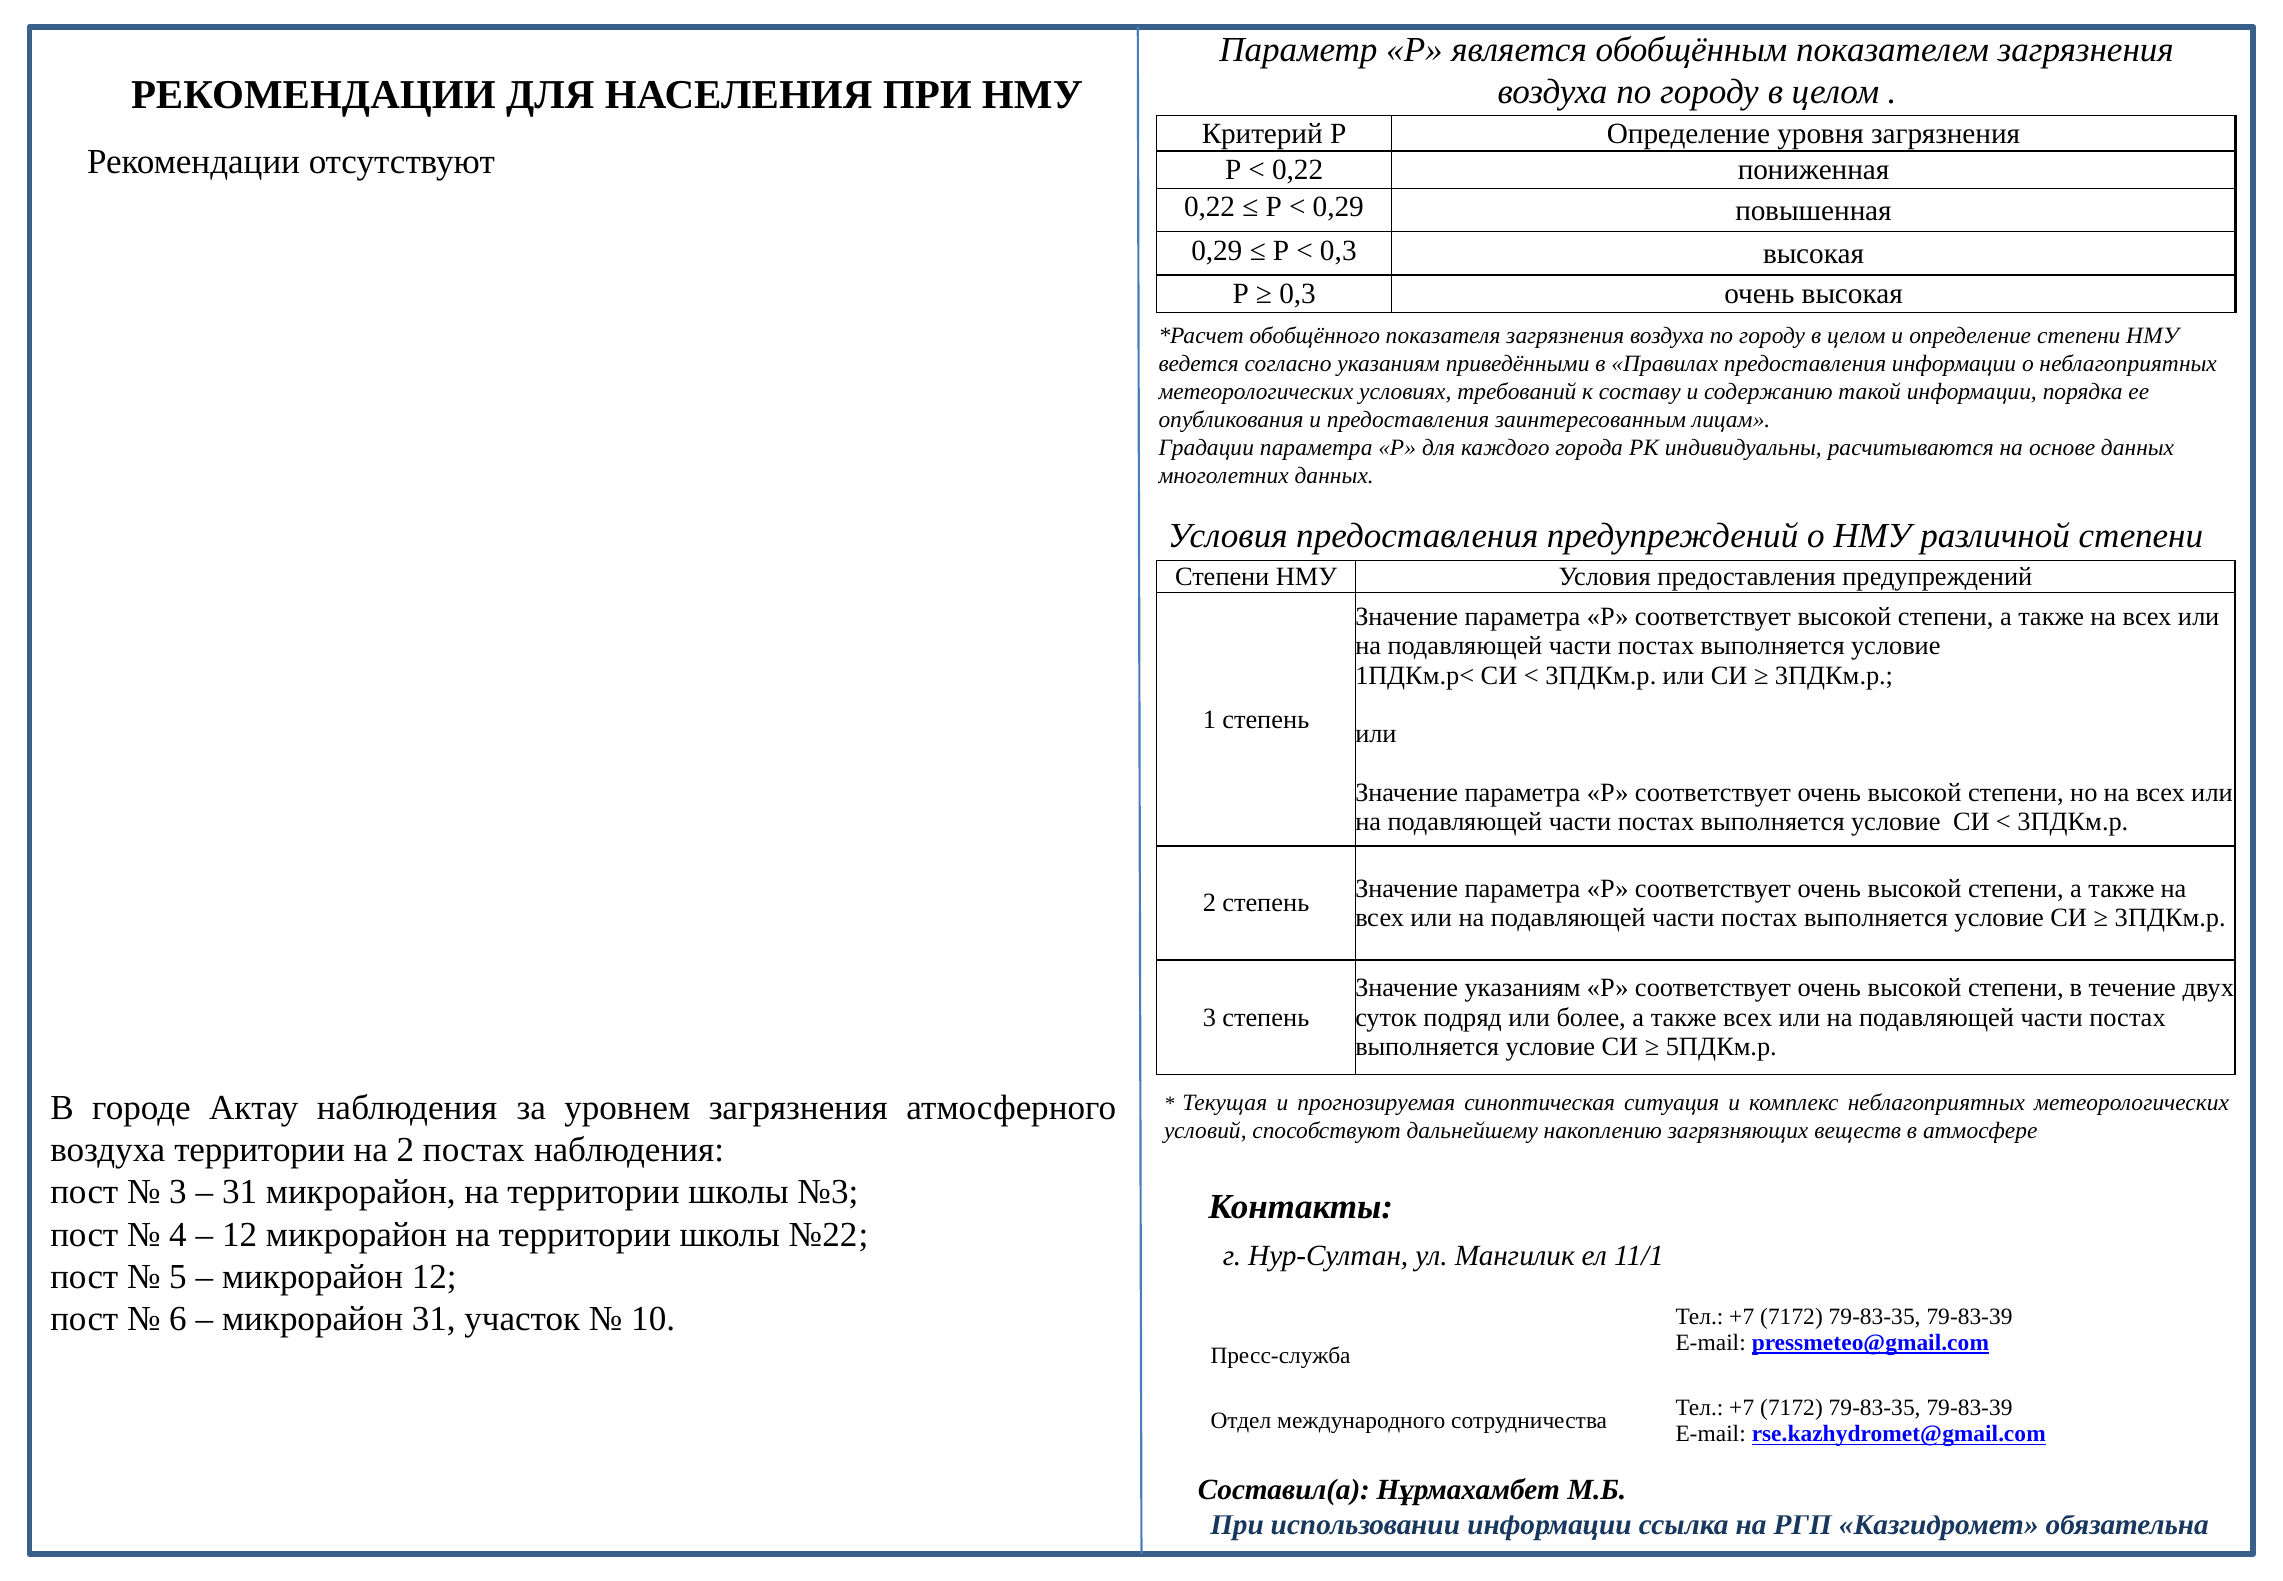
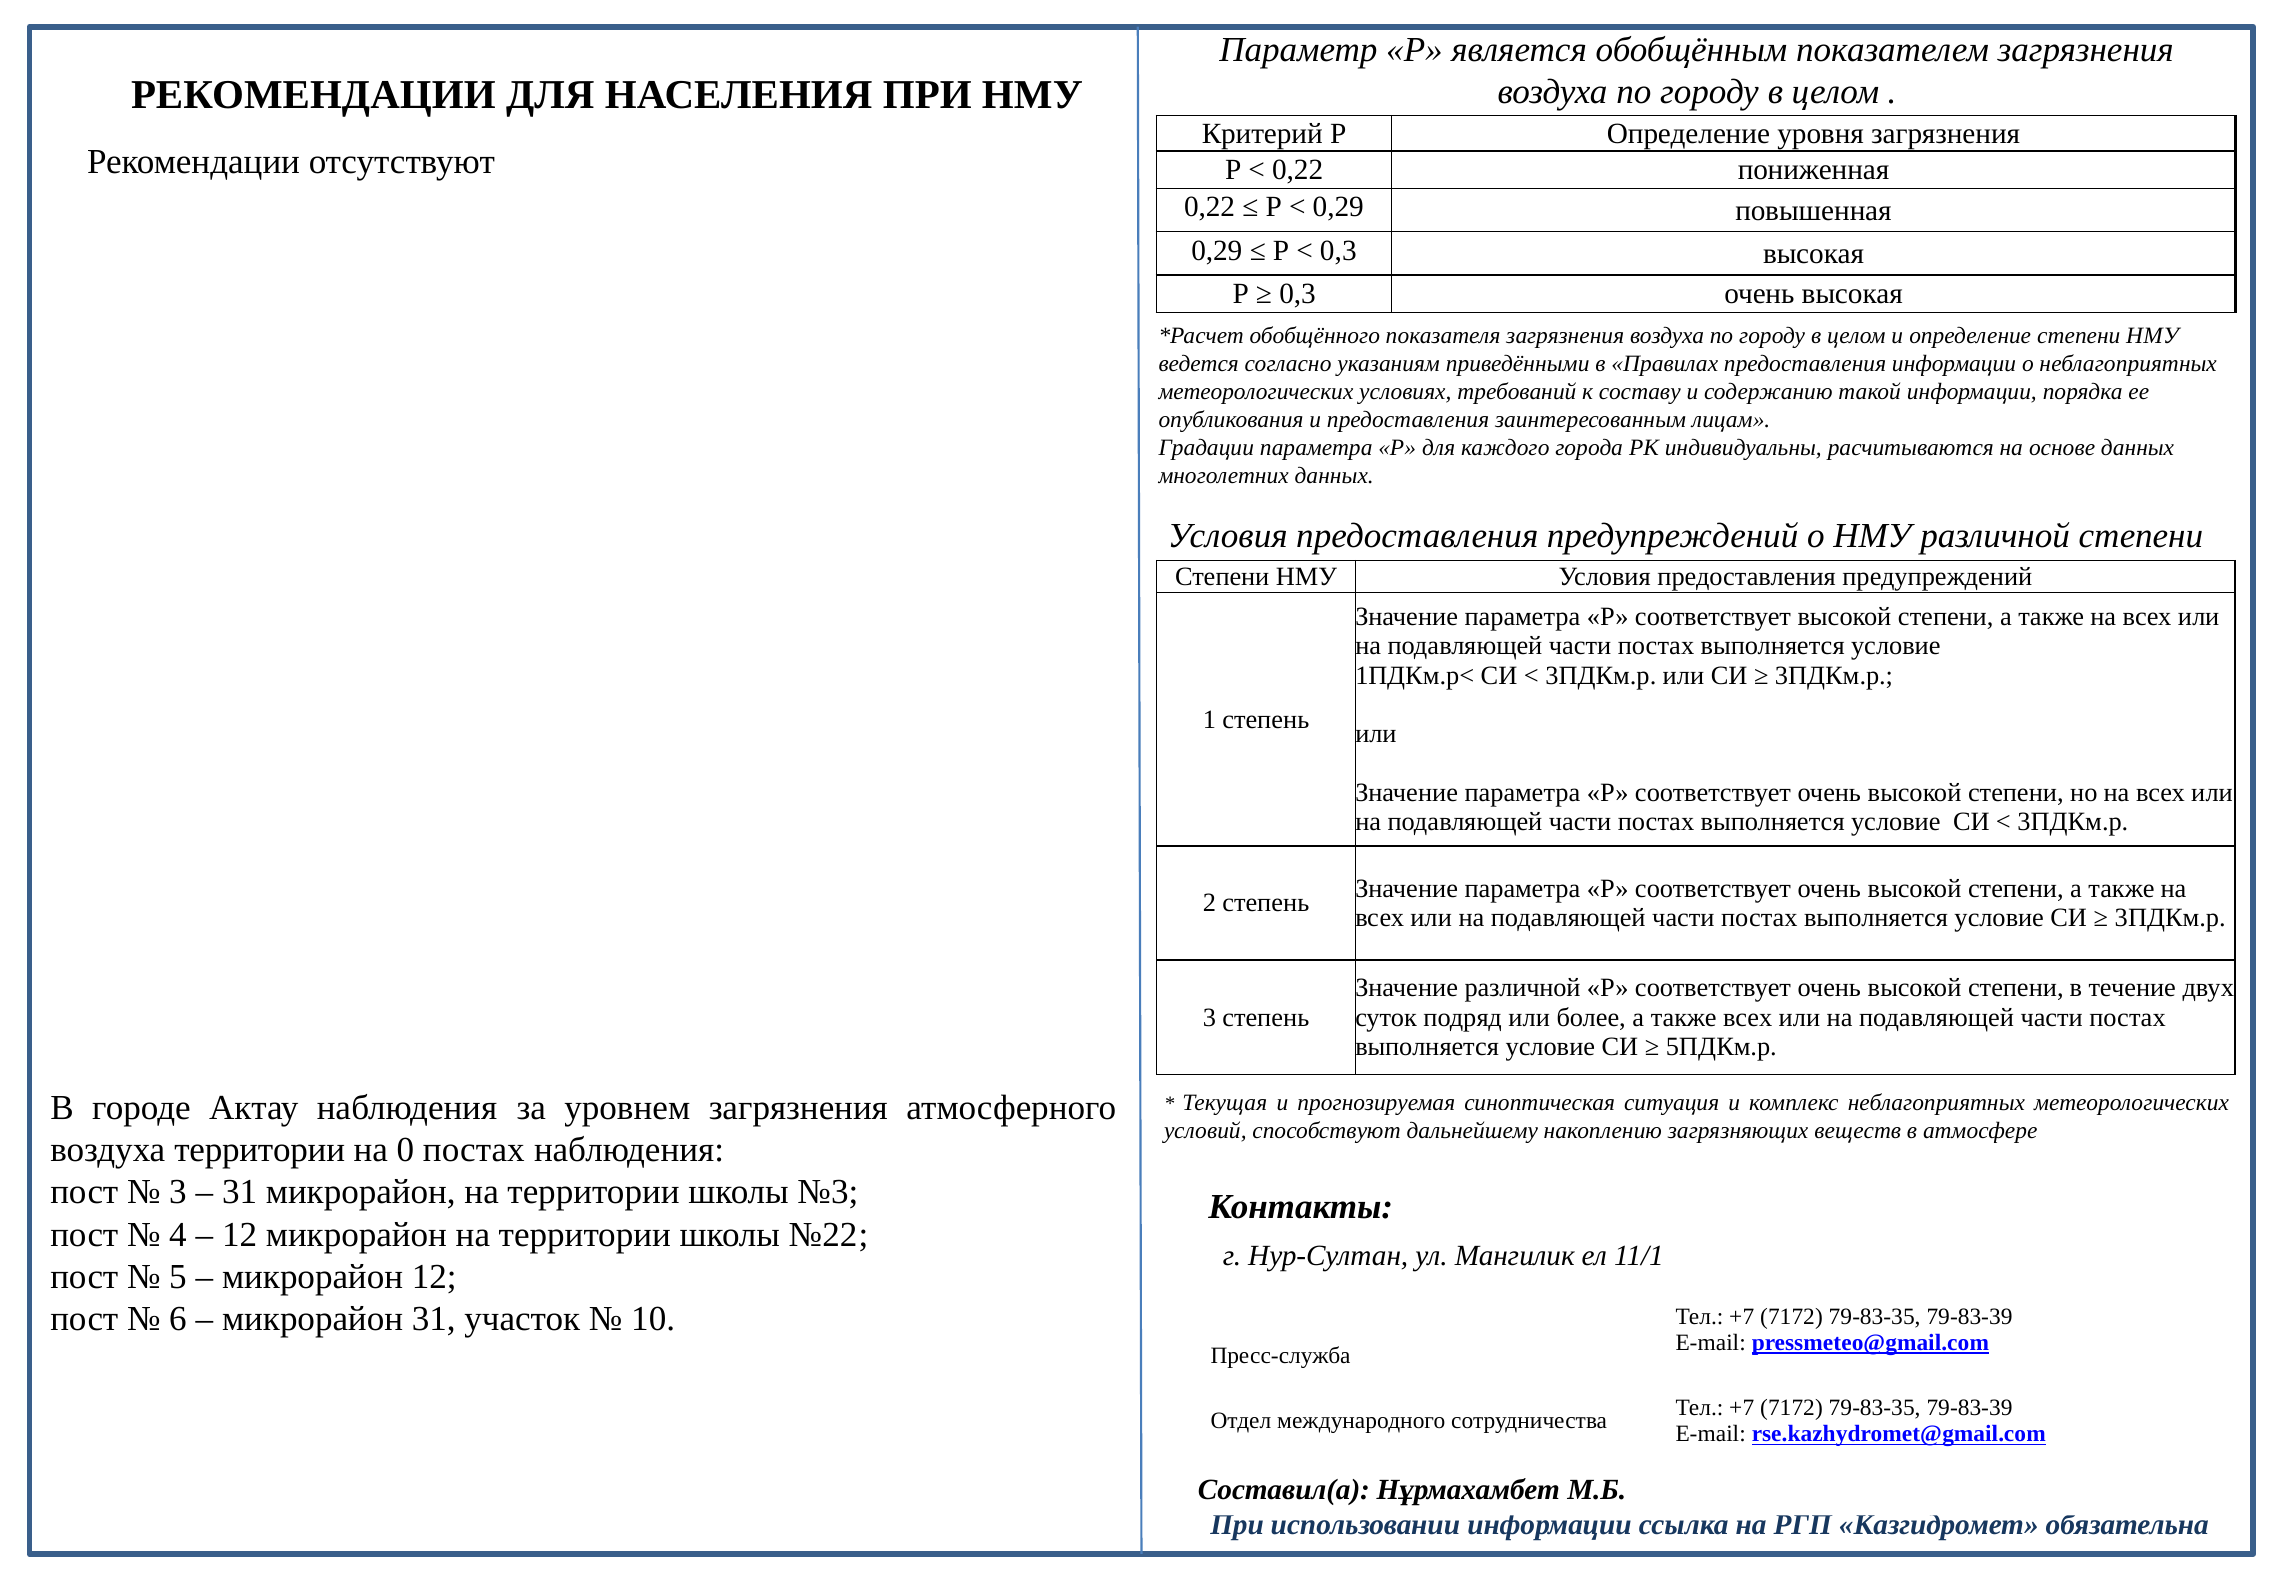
Значение указаниям: указаниям -> различной (1523, 988)
на 2: 2 -> 0 (405, 1150)
